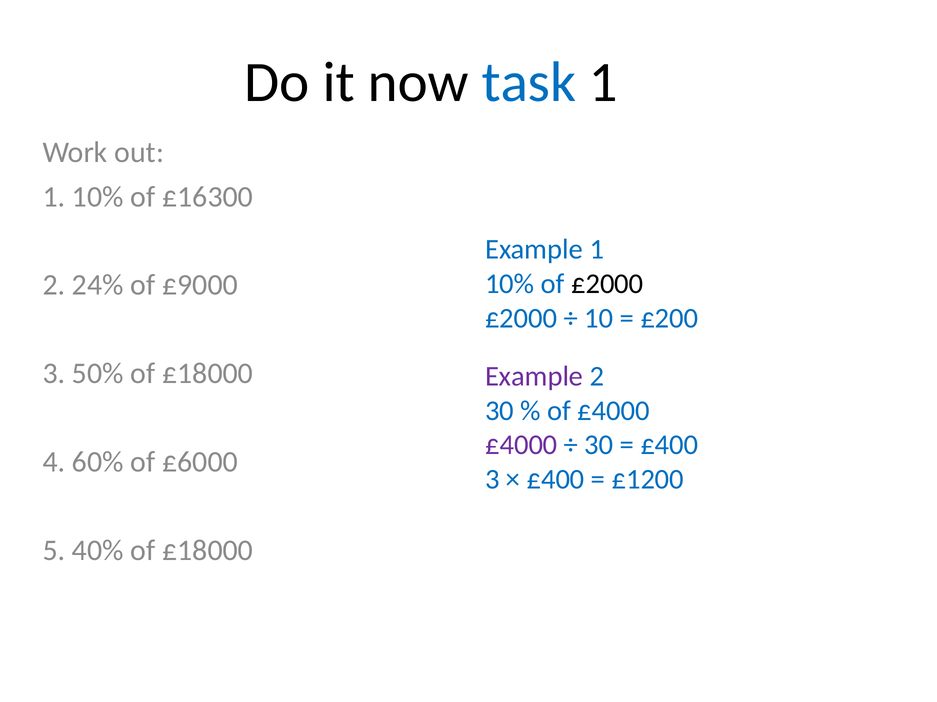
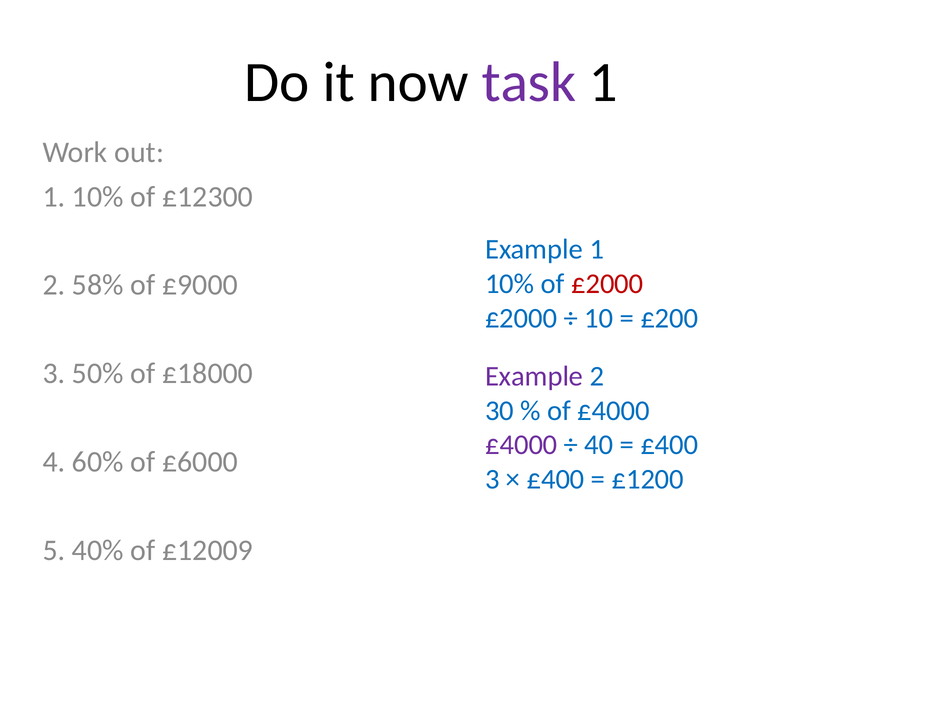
task colour: blue -> purple (529, 82)
£16300: £16300 -> £12300 (208, 197)
£2000 colour: black -> red (607, 284)
24%: 24% -> 58% (98, 285)
30: 30 -> 40 (599, 446)
40% of £18000: £18000 -> £12009 (208, 551)
